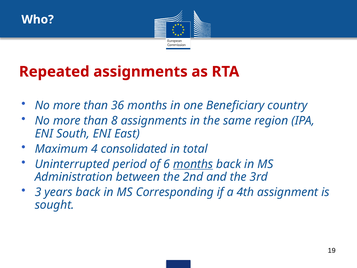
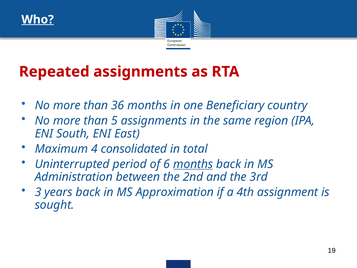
Who underline: none -> present (38, 20)
8: 8 -> 5 (114, 121)
Corresponding: Corresponding -> Approximation (175, 192)
